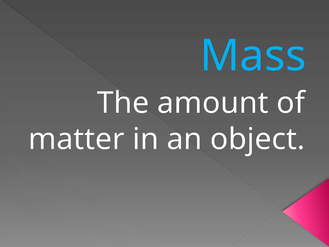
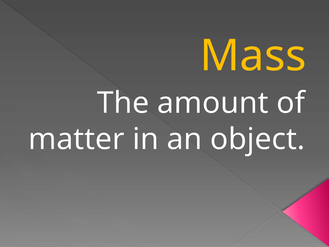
Mass colour: light blue -> yellow (253, 56)
